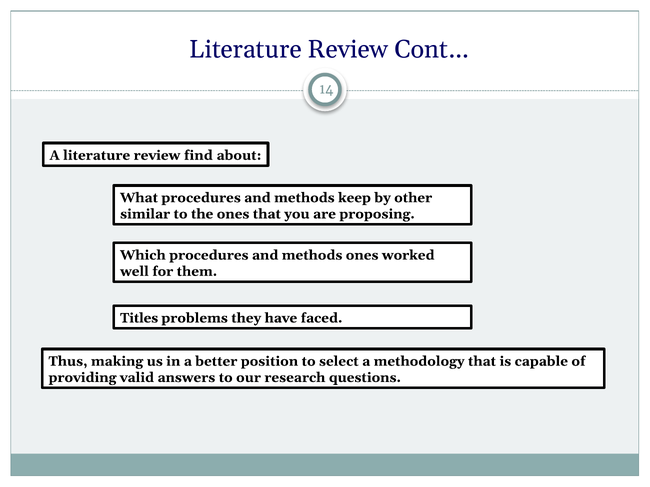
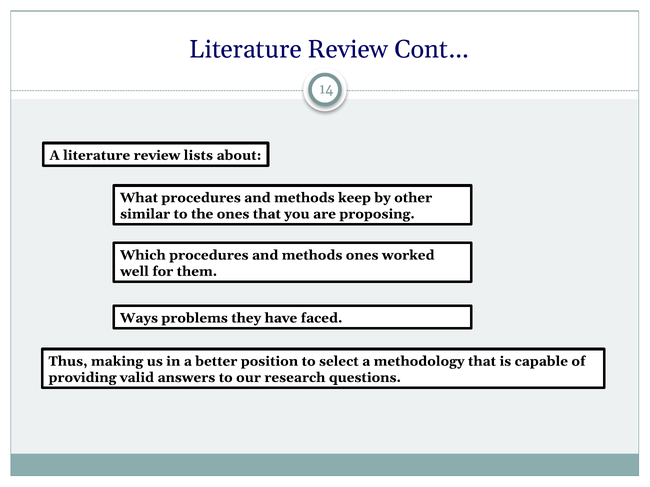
find: find -> lists (198, 155)
Titles: Titles -> Ways (139, 318)
